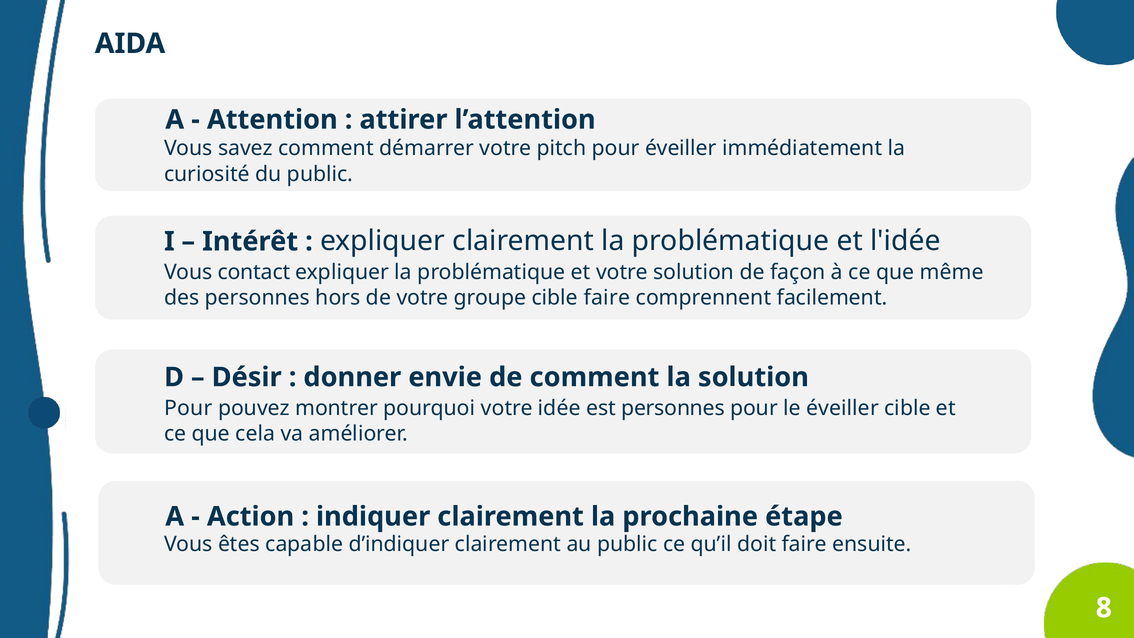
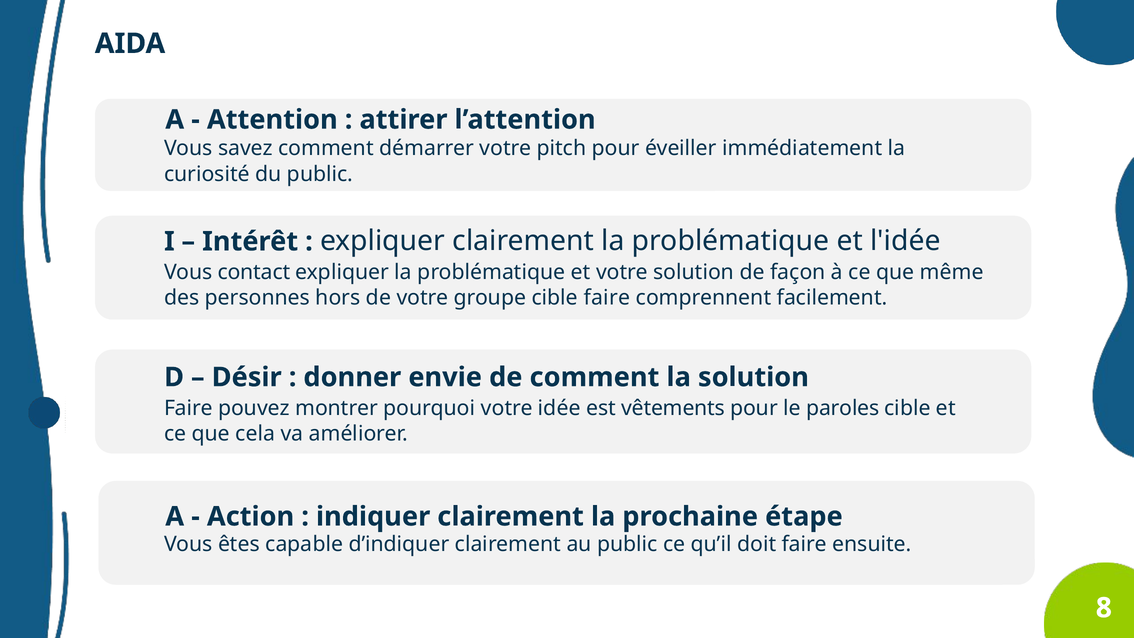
Pour: Pour -> Faire (188, 408)
est personnes: personnes -> vêtements (673, 408)
le éveiller: éveiller -> paroles (843, 408)
